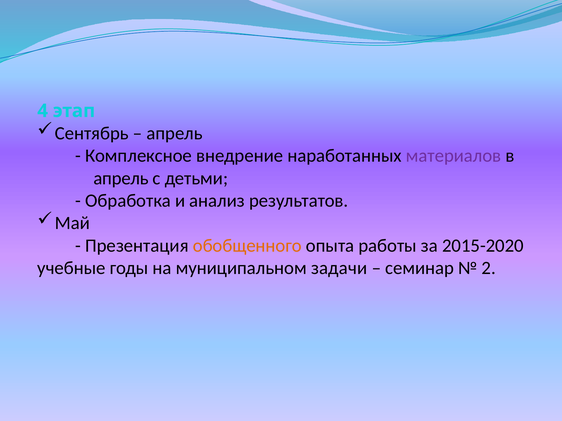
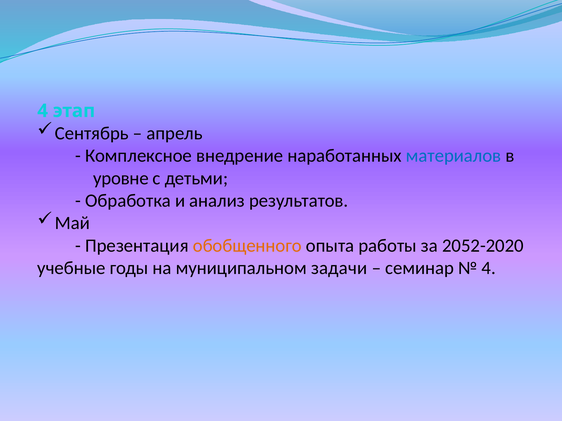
материалов colour: purple -> blue (454, 156)
апрель: апрель -> уровне (121, 178)
2015-2020: 2015-2020 -> 2052-2020 (483, 246)
2: 2 -> 4 (489, 268)
